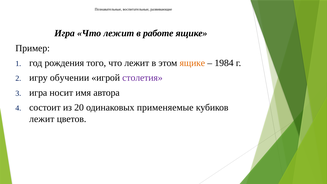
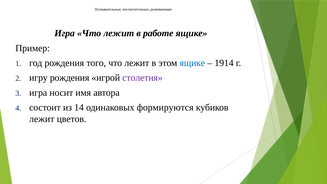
ящике colour: orange -> blue (192, 63)
1984: 1984 -> 1914 (224, 63)
игру обучении: обучении -> рождения (70, 78)
20: 20 -> 14 (79, 107)
применяемые: применяемые -> формируются (165, 107)
